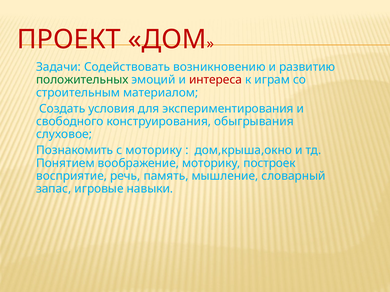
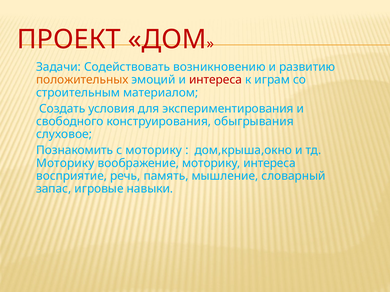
положительных colour: green -> orange (82, 80)
Понятием: Понятием -> Моторику (65, 163)
моторику построек: построек -> интереса (270, 163)
